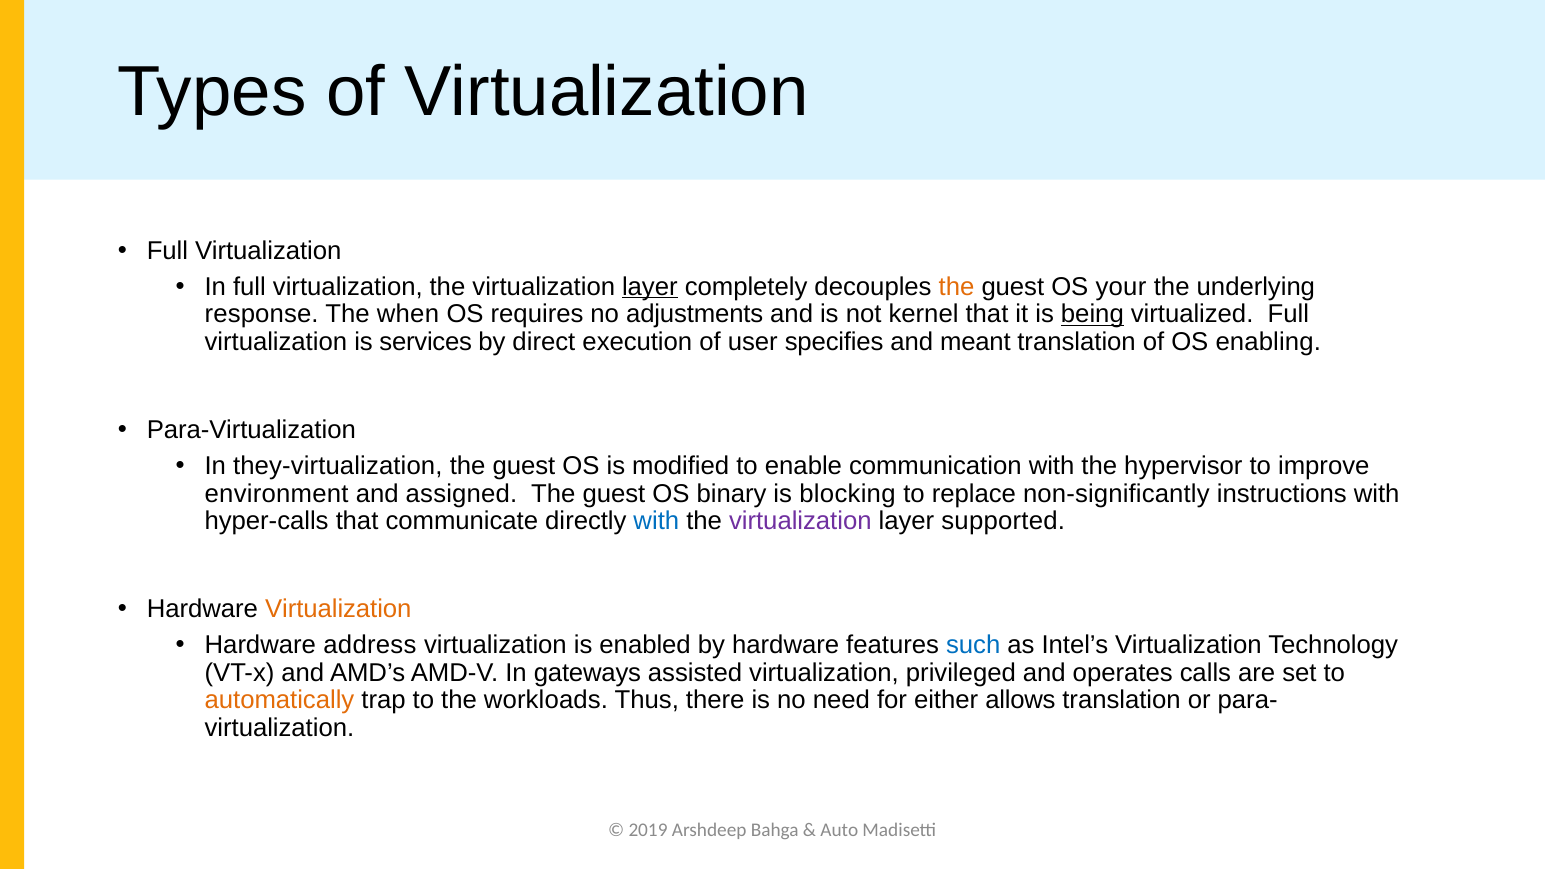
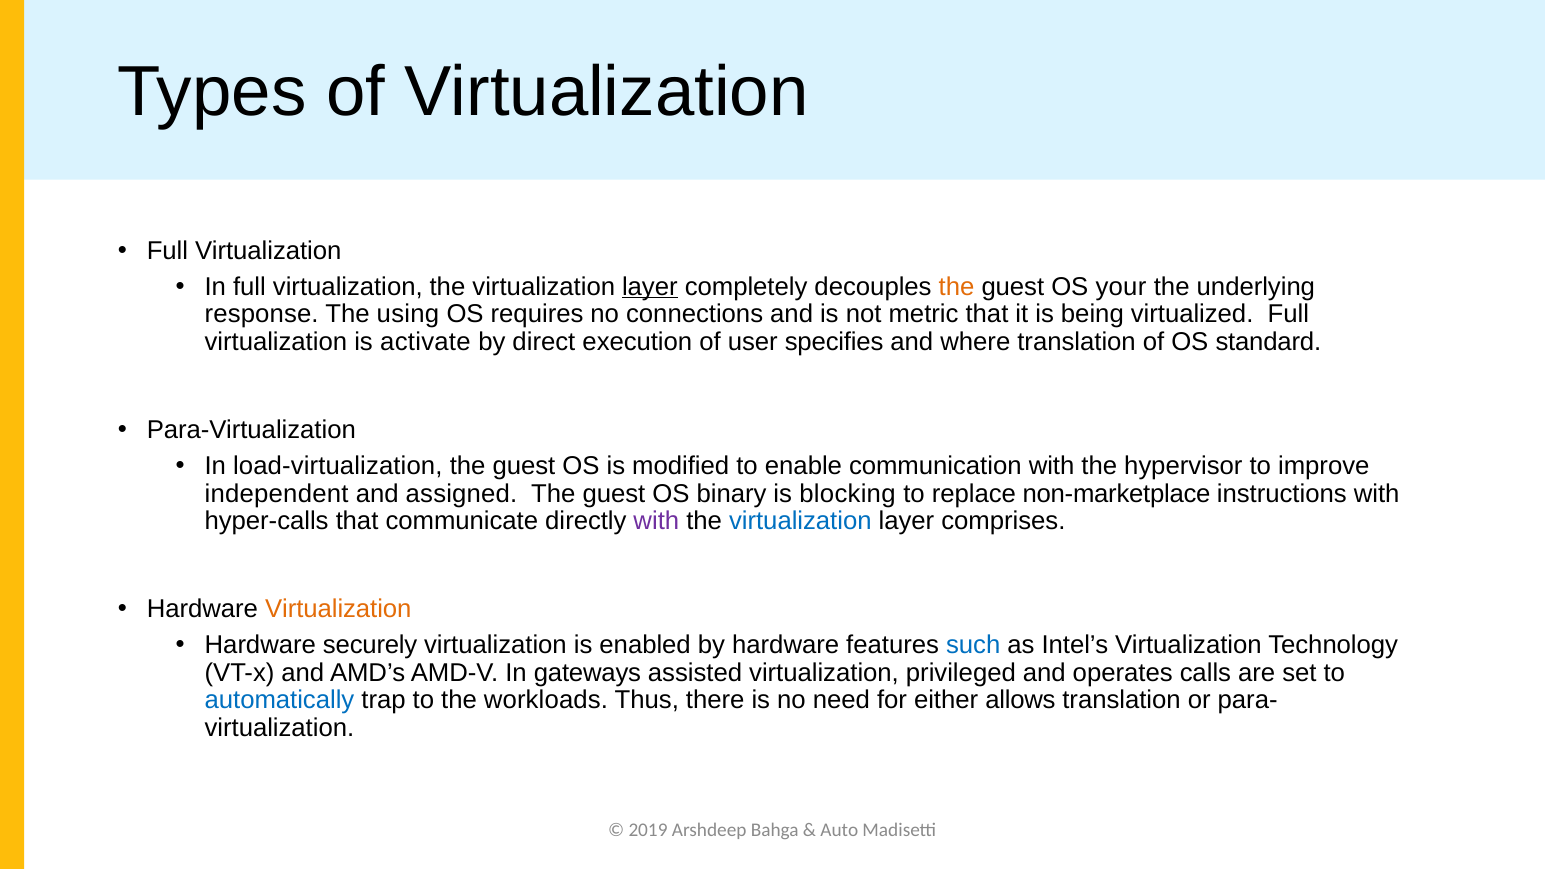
when: when -> using (408, 314)
adjustments: adjustments -> connections (695, 314)
kernel: kernel -> metric (924, 314)
being underline: present -> none (1092, 314)
services: services -> activate (425, 342)
meant: meant -> where (975, 342)
enabling: enabling -> standard (1268, 342)
they-virtualization: they-virtualization -> load-virtualization (338, 466)
environment: environment -> independent (277, 494)
non-significantly: non-significantly -> non-marketplace (1117, 494)
with colour: blue -> purple (656, 521)
virtualization colour: purple -> blue (800, 521)
supported: supported -> comprises (1003, 521)
address: address -> securely (370, 645)
automatically colour: orange -> blue (279, 701)
